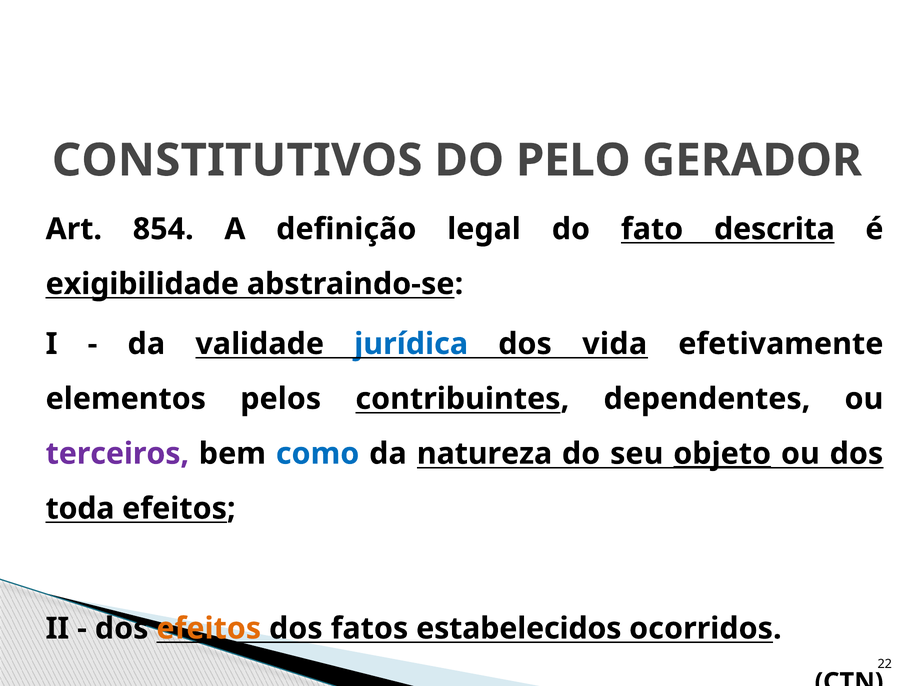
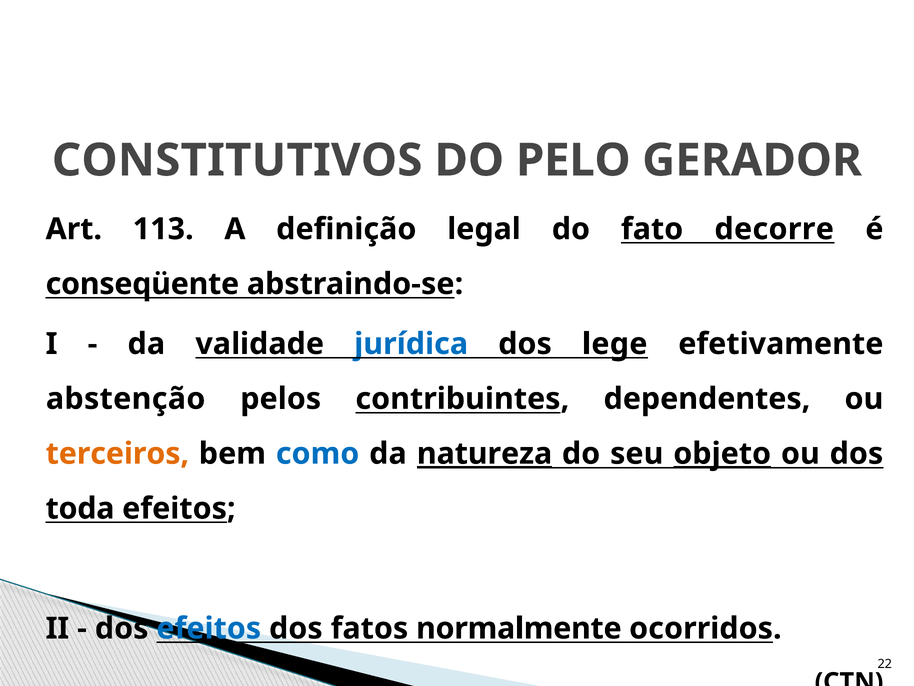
854: 854 -> 113 (163, 229)
descrita: descrita -> decorre (774, 229)
exigibilidade: exigibilidade -> conseqüente (142, 284)
vida: vida -> lege (615, 344)
elementos: elementos -> abstenção (126, 399)
terceiros colour: purple -> orange (117, 453)
natureza underline: none -> present (485, 453)
efeitos colour: orange -> blue (209, 628)
estabelecidos: estabelecidos -> normalmente (519, 628)
